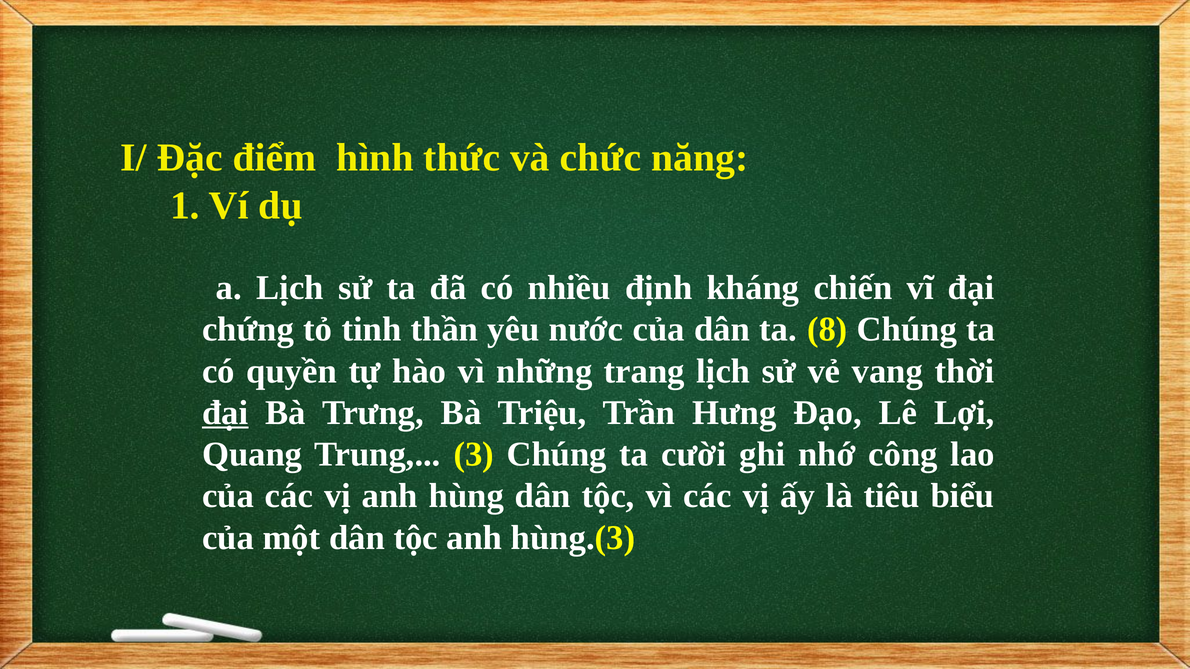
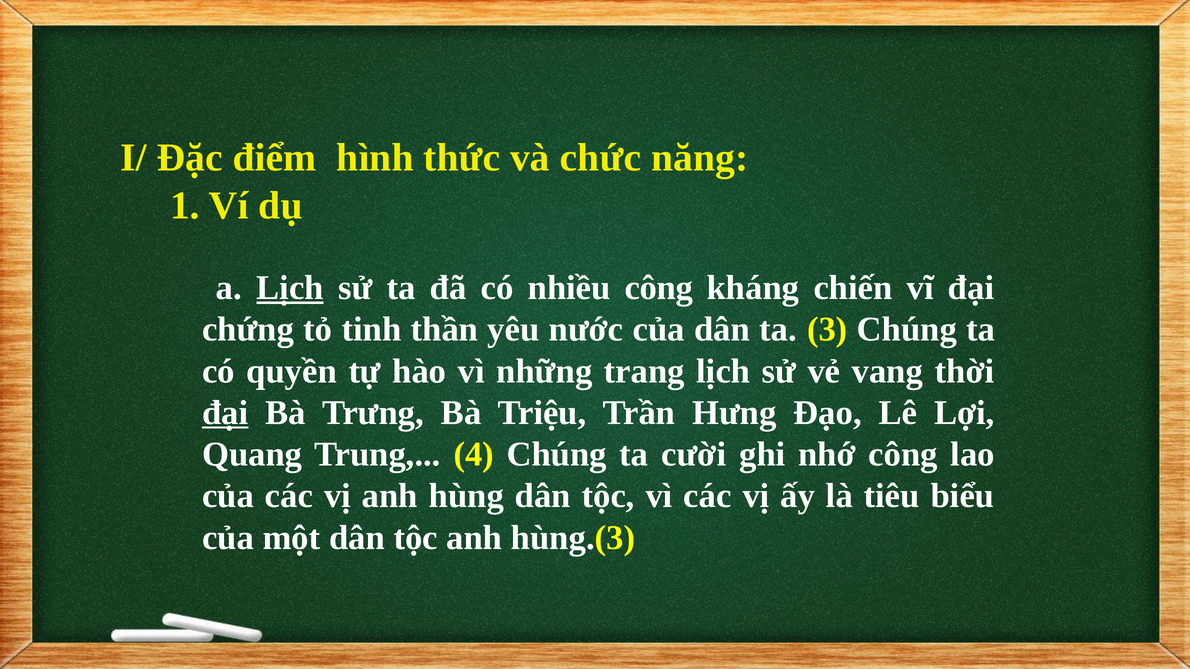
Lịch underline: none -> present (290, 288)
nhiều định: định -> công (659, 288)
8: 8 -> 3 (827, 330)
3: 3 -> 4 (474, 455)
